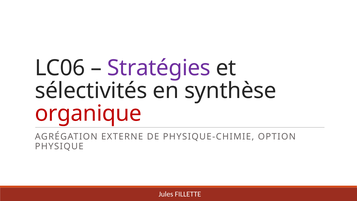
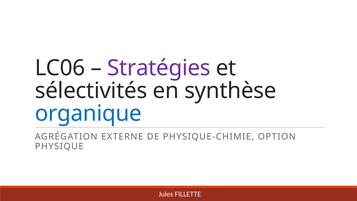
organique colour: red -> blue (88, 113)
